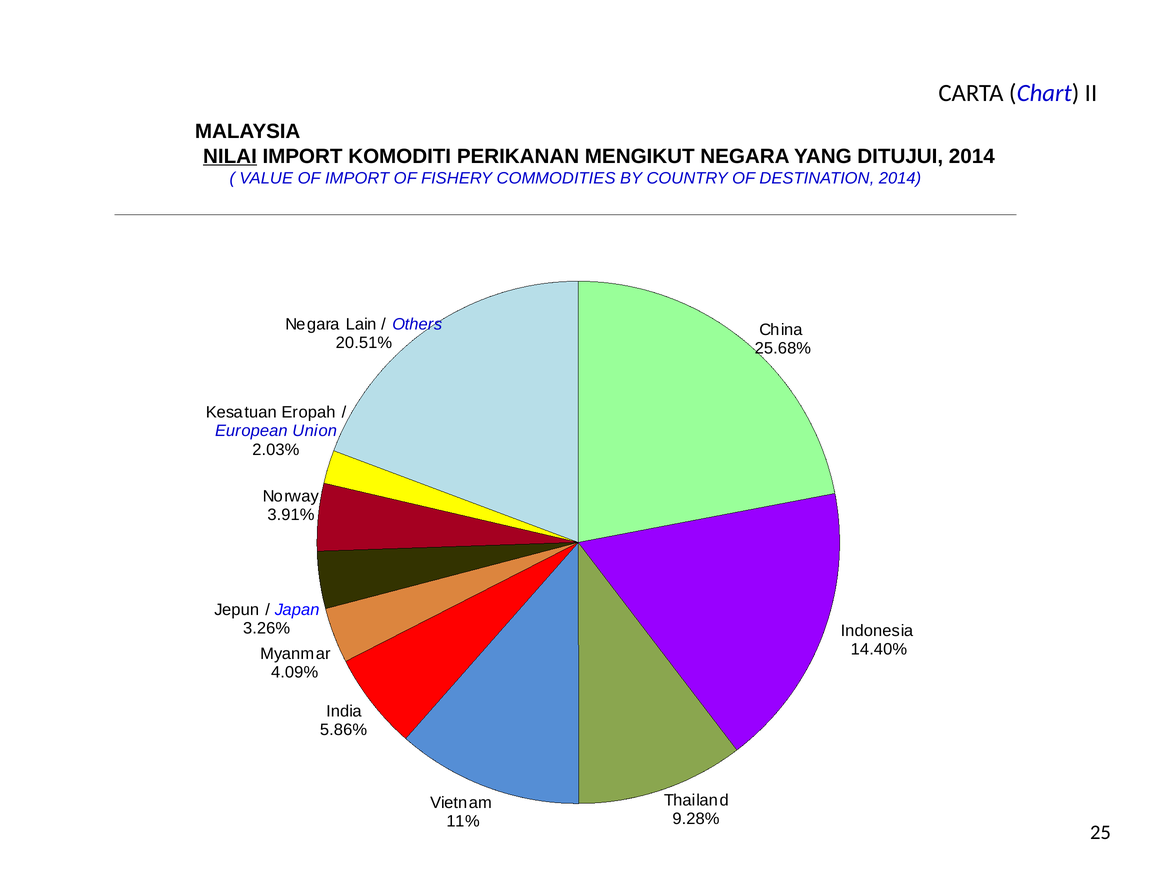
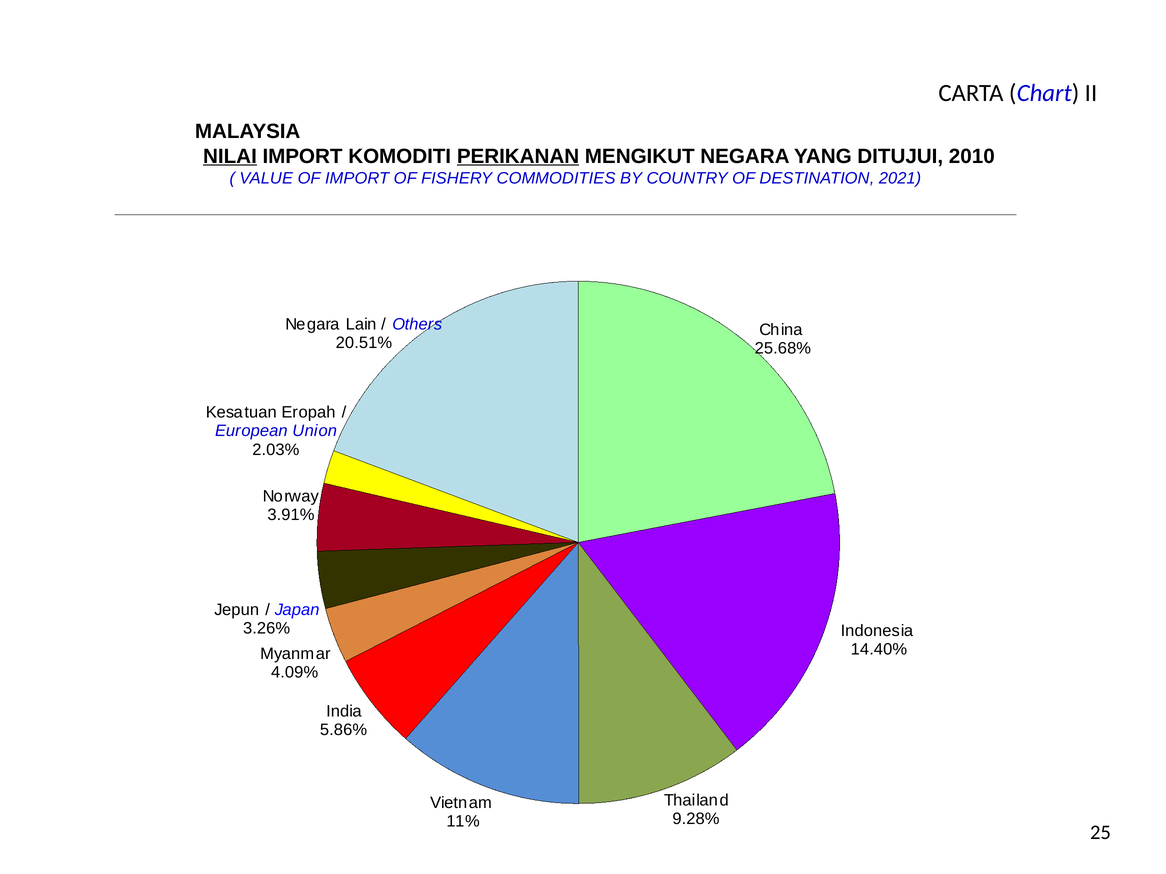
PERIKANAN underline: none -> present (518, 156)
DITUJUI 2014: 2014 -> 2010 (972, 156)
DESTINATION 2014: 2014 -> 2021 (900, 178)
